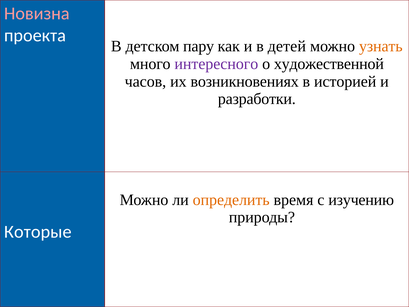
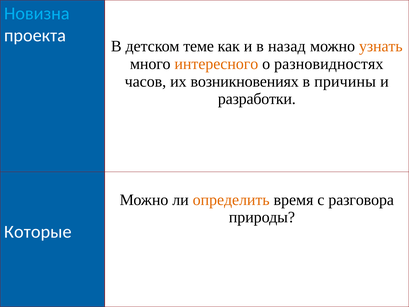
Новизна colour: pink -> light blue (37, 13)
пару: пару -> теме (199, 46)
детей: детей -> назад (287, 46)
интересного colour: purple -> orange (216, 64)
художественной: художественной -> разновидностях (329, 64)
историей: историей -> причины (345, 81)
изучению: изучению -> разговора (361, 200)
